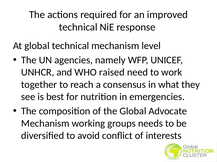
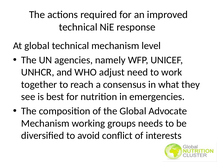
raised: raised -> adjust (112, 73)
